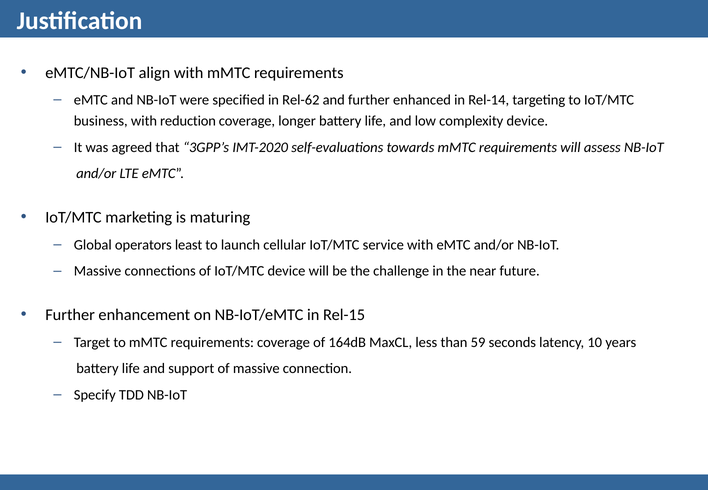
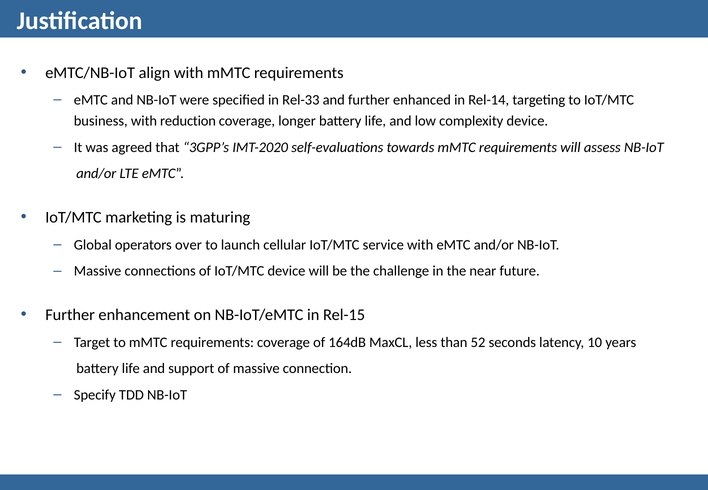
Rel-62: Rel-62 -> Rel-33 (301, 100)
least: least -> over (188, 245)
59: 59 -> 52 (478, 342)
